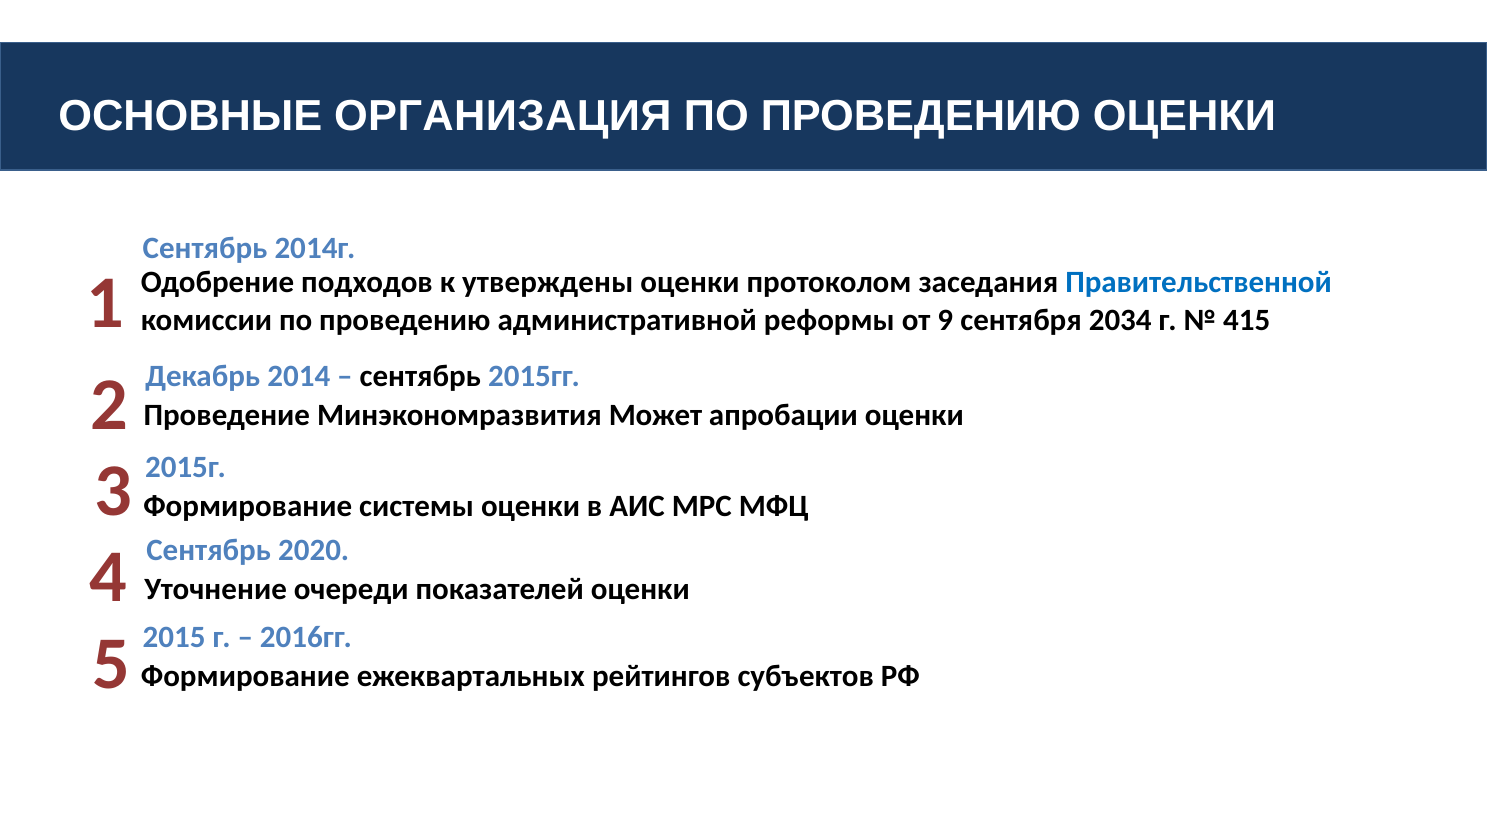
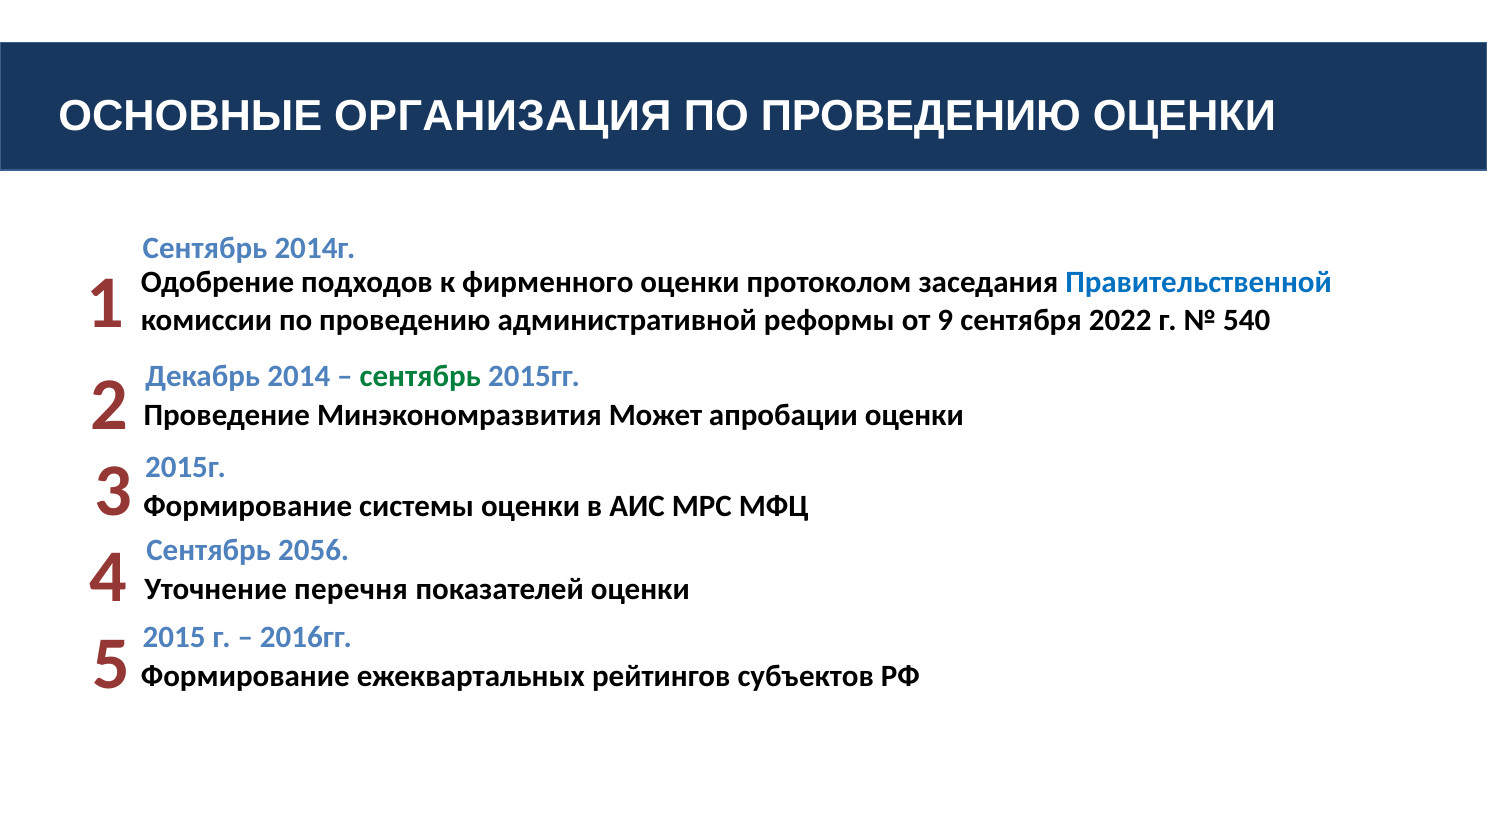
утверждены: утверждены -> фирменного (548, 283)
2034: 2034 -> 2022 (1120, 320)
415: 415 -> 540 (1247, 320)
сентябрь colour: black -> green (420, 377)
2020: 2020 -> 2056 (314, 551)
очереди: очереди -> перечня (351, 590)
